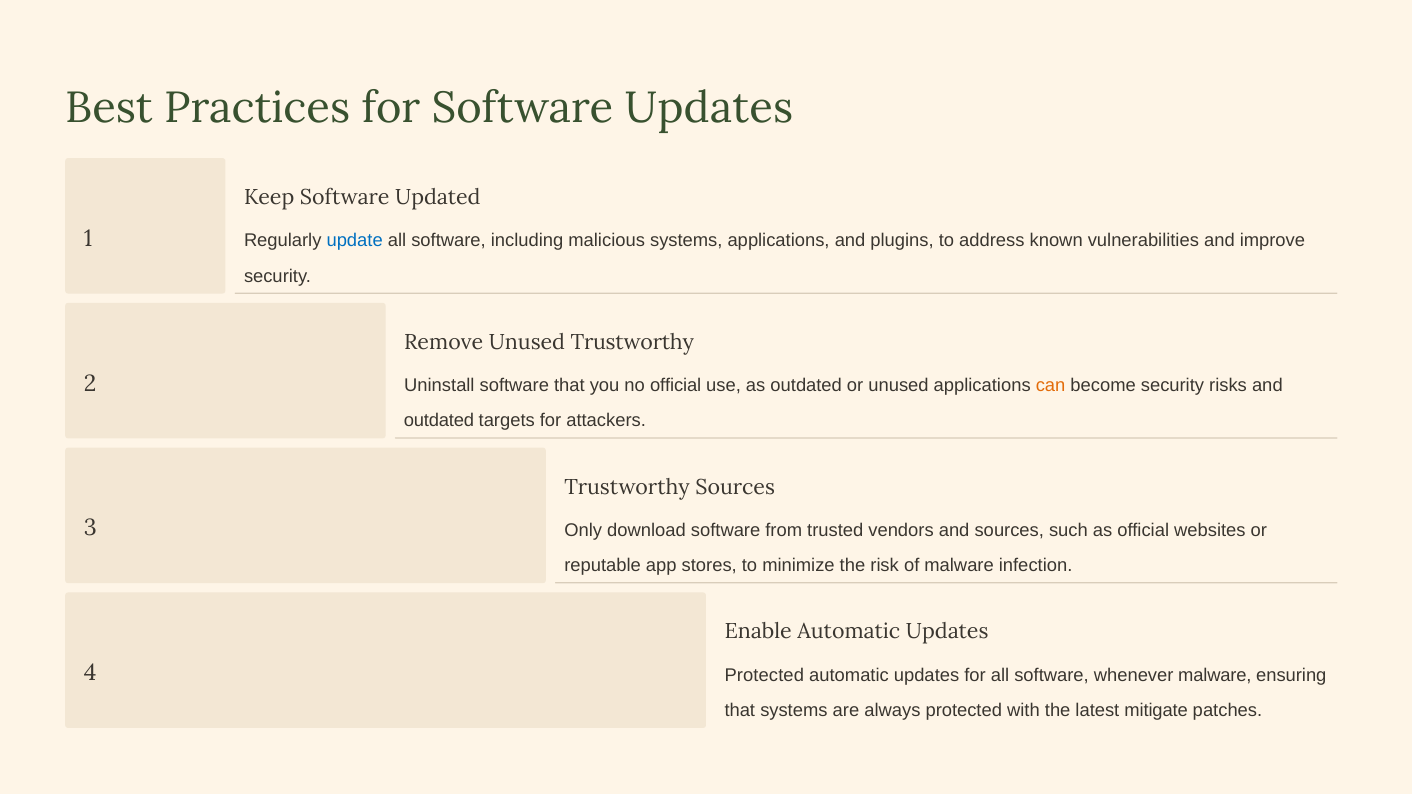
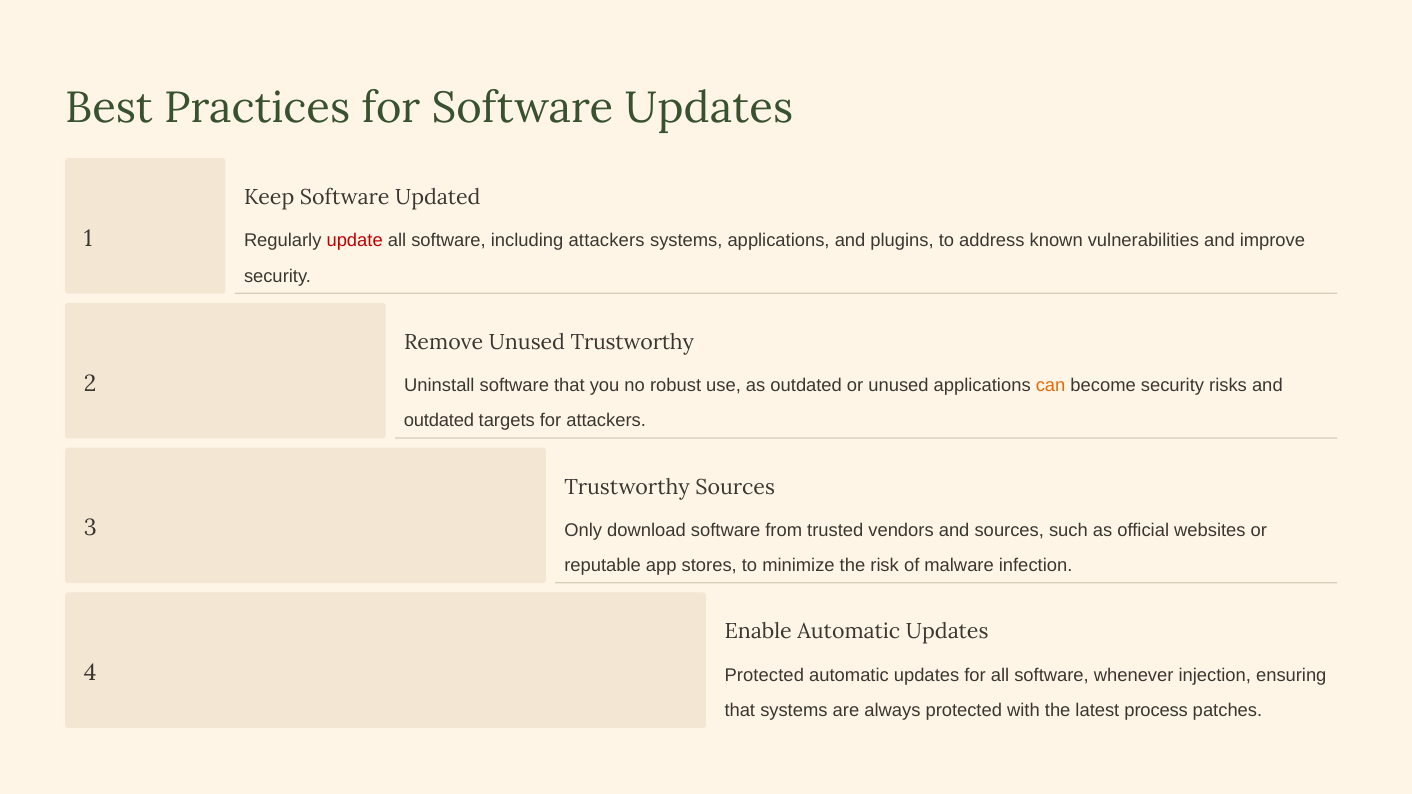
update colour: blue -> red (355, 241)
including malicious: malicious -> attackers (607, 241)
no official: official -> robust (676, 386)
whenever malware: malware -> injection (1215, 675)
mitigate: mitigate -> process (1156, 711)
